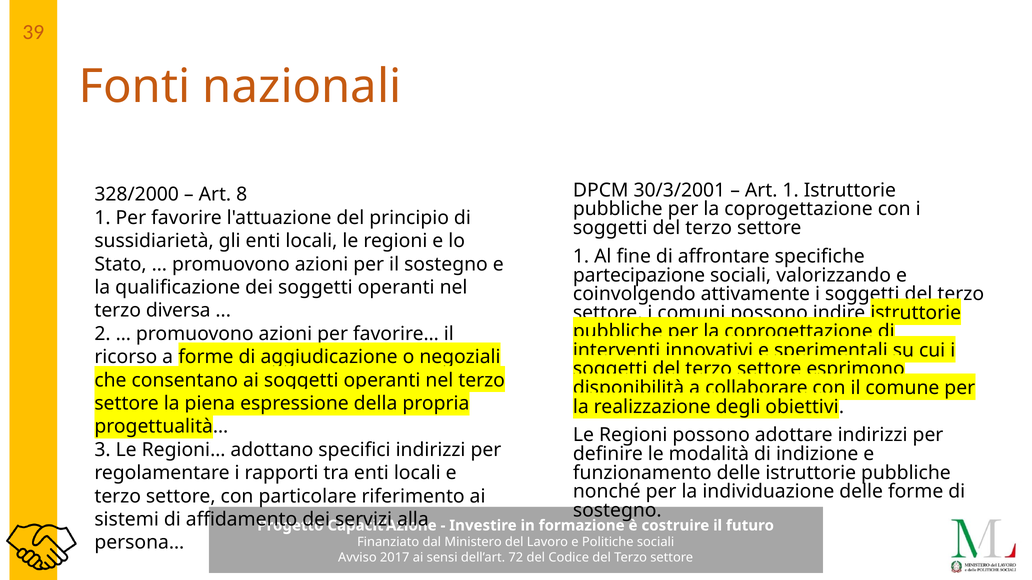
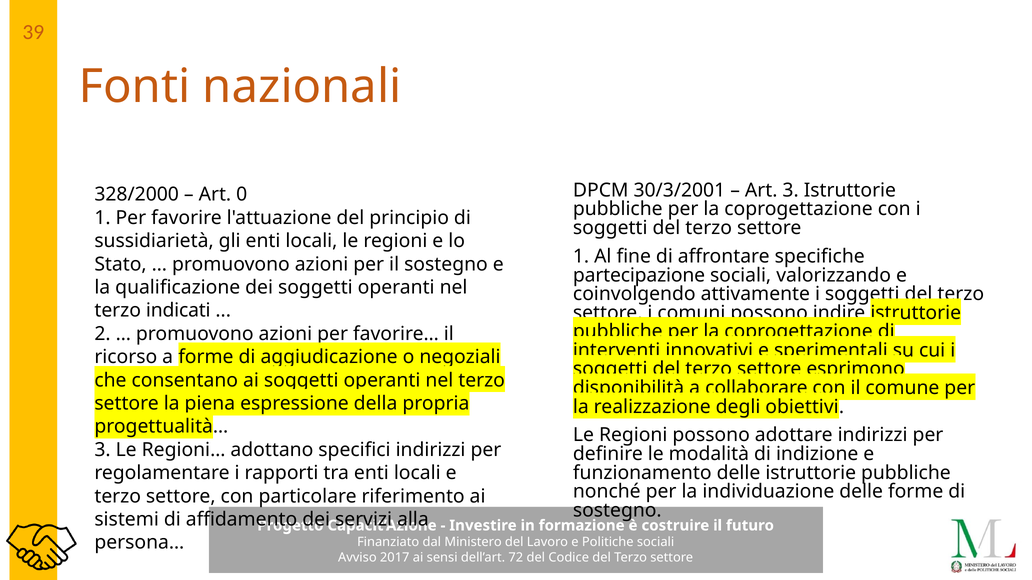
Art 1: 1 -> 3 (791, 190)
8: 8 -> 0 (242, 195)
diversa: diversa -> indicati (178, 311)
